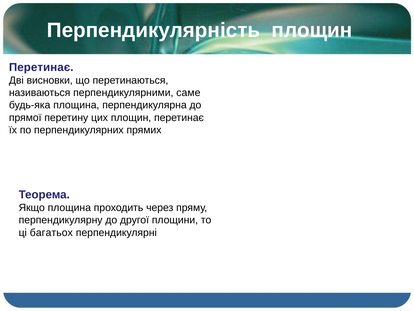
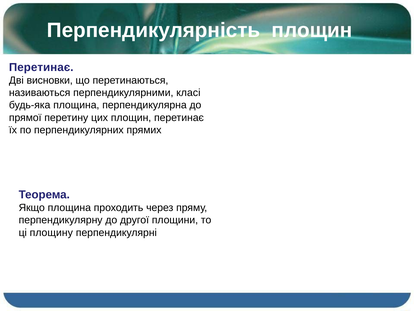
саме: саме -> класі (188, 93)
багатьох: багатьох -> площину (51, 232)
